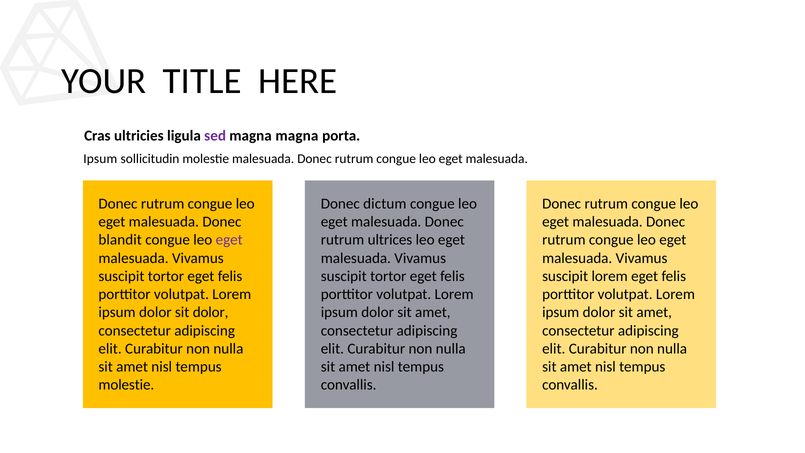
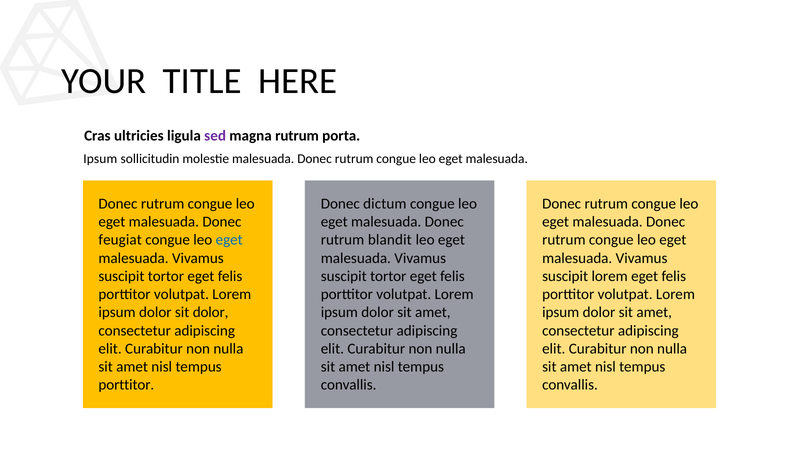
magna magna: magna -> rutrum (297, 136)
blandit: blandit -> feugiat (120, 240)
eget colour: purple -> blue (229, 240)
ultrices: ultrices -> blandit (390, 240)
molestie: molestie -> porttitor (126, 385)
